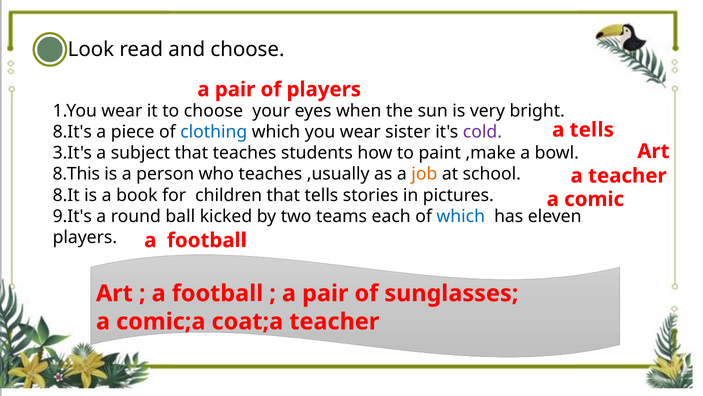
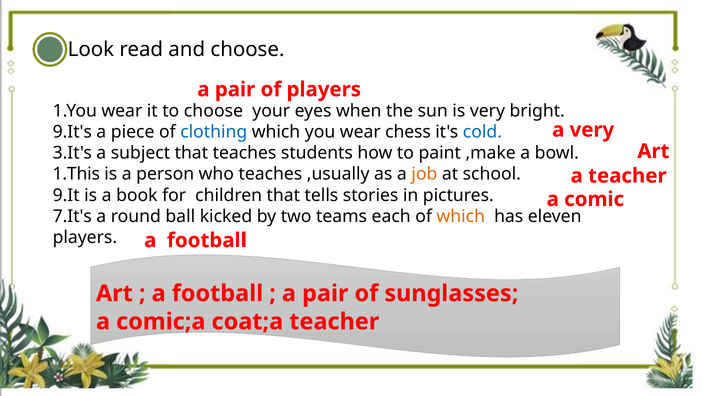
a tells: tells -> very (592, 130)
8.It's: 8.It's -> 9.It's (72, 132)
sister: sister -> chess (408, 132)
cold colour: purple -> blue (482, 132)
8.This: 8.This -> 1.This (76, 174)
8.It: 8.It -> 9.It (66, 195)
9.It's: 9.It's -> 7.It's (72, 216)
which colour: blue -> orange (461, 216)
